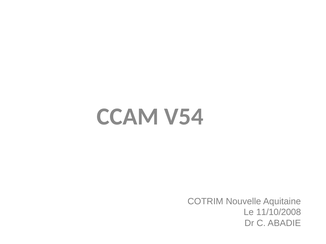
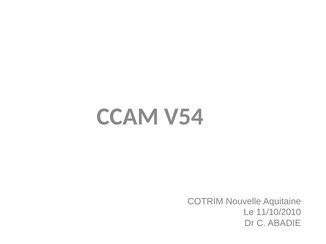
11/10/2008: 11/10/2008 -> 11/10/2010 (279, 213)
